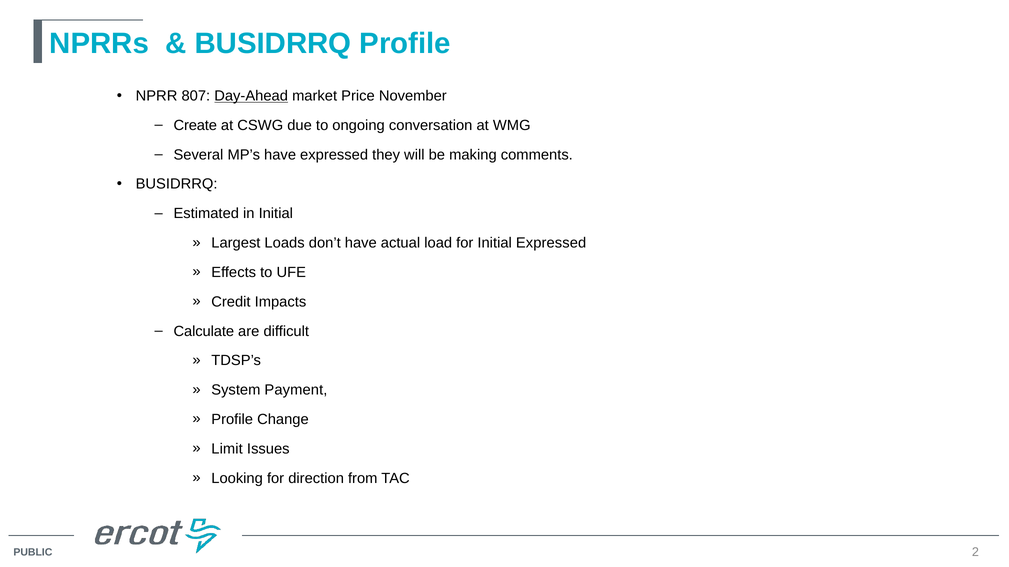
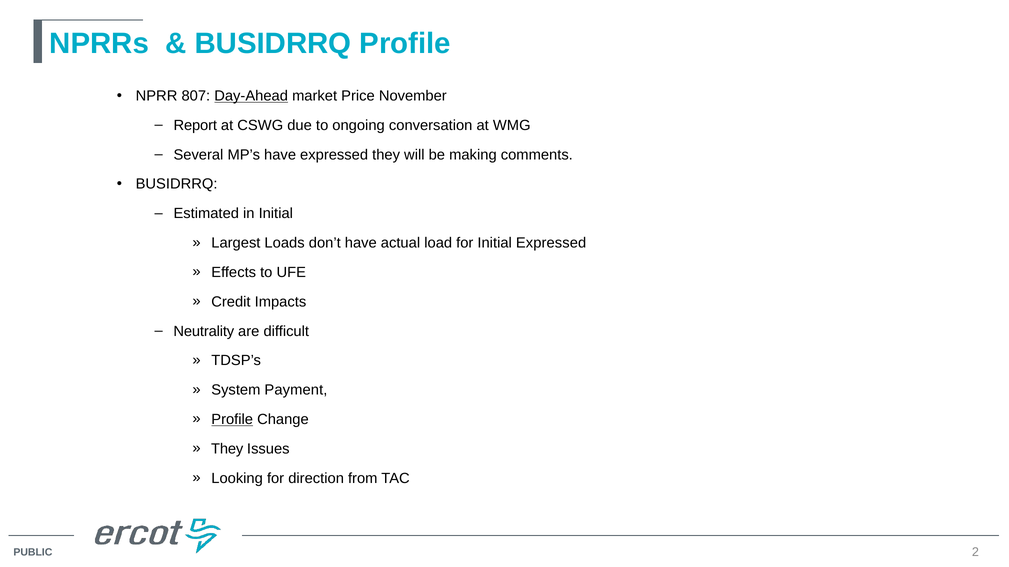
Create: Create -> Report (195, 125)
Calculate: Calculate -> Neutrality (204, 332)
Profile underline: none -> present (232, 420)
Limit: Limit -> They (227, 449)
